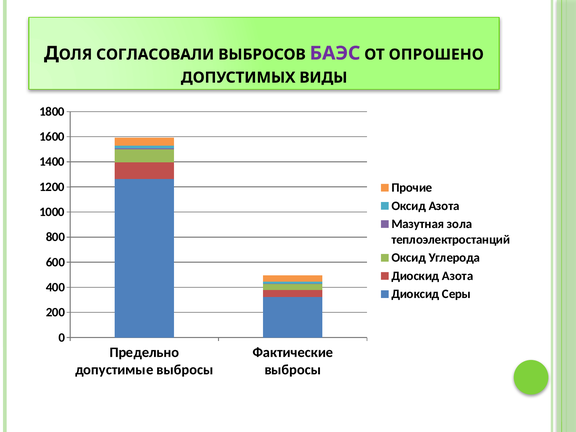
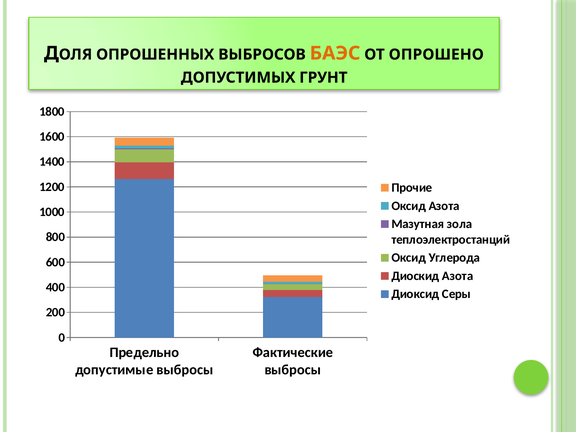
СОГЛАСОВАЛИ: СОГЛАСОВАЛИ -> ОПРОШЕННЫХ (155, 55)
БАЭС colour: purple -> orange (335, 53)
ВИДЫ: ВИДЫ -> ГРУНТ (323, 78)
